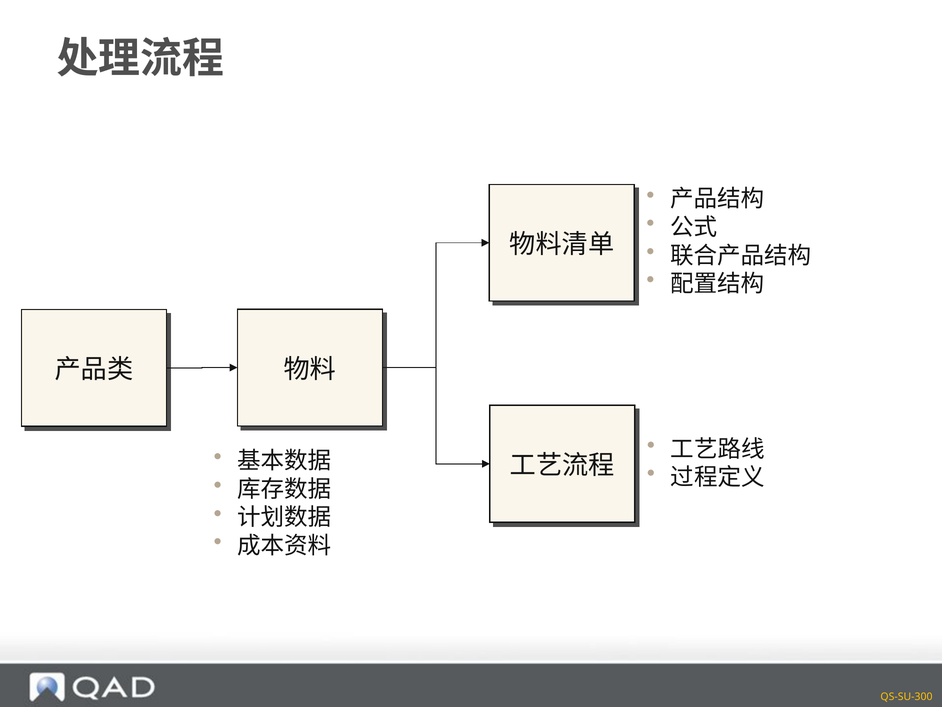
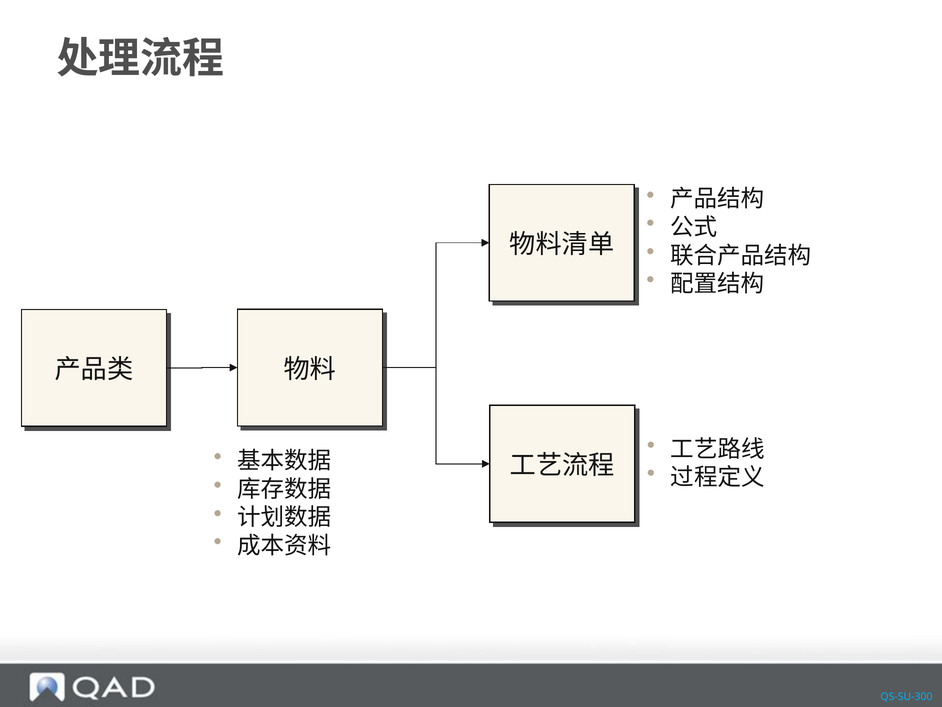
QS-SU-300 colour: yellow -> light blue (907, 696)
